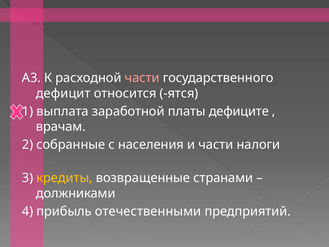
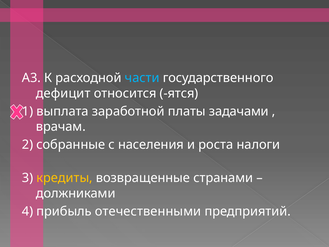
части colour: pink -> light blue (142, 78)
дефиците: дефиците -> задачами (239, 111)
и части: части -> роста (216, 145)
